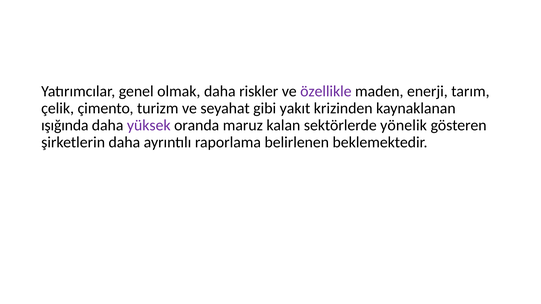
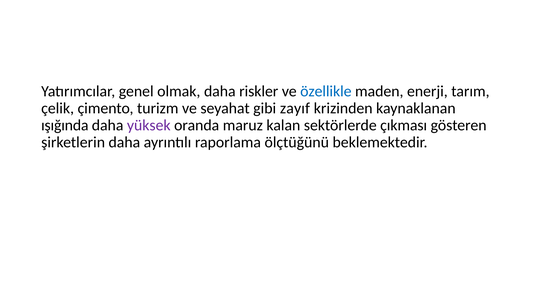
özellikle colour: purple -> blue (326, 91)
yakıt: yakıt -> zayıf (295, 109)
yönelik: yönelik -> çıkması (404, 126)
belirlenen: belirlenen -> ölçtüğünü (297, 143)
